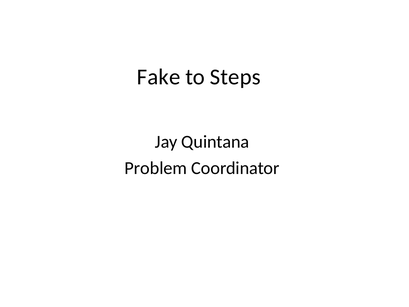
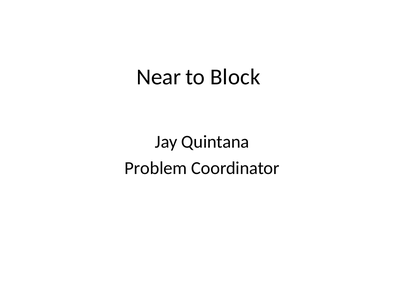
Fake: Fake -> Near (159, 77)
Steps: Steps -> Block (235, 77)
